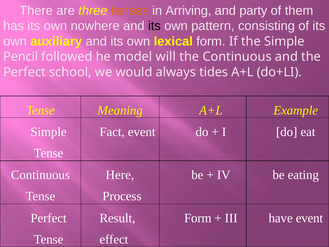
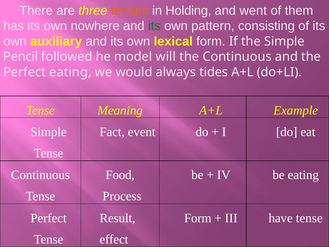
Arriving: Arriving -> Holding (188, 11)
party: party -> went (253, 11)
its colour: black -> green (154, 26)
Perfect school: school -> eating (70, 72)
Here: Here -> Food (120, 175)
have event: event -> tense (309, 218)
